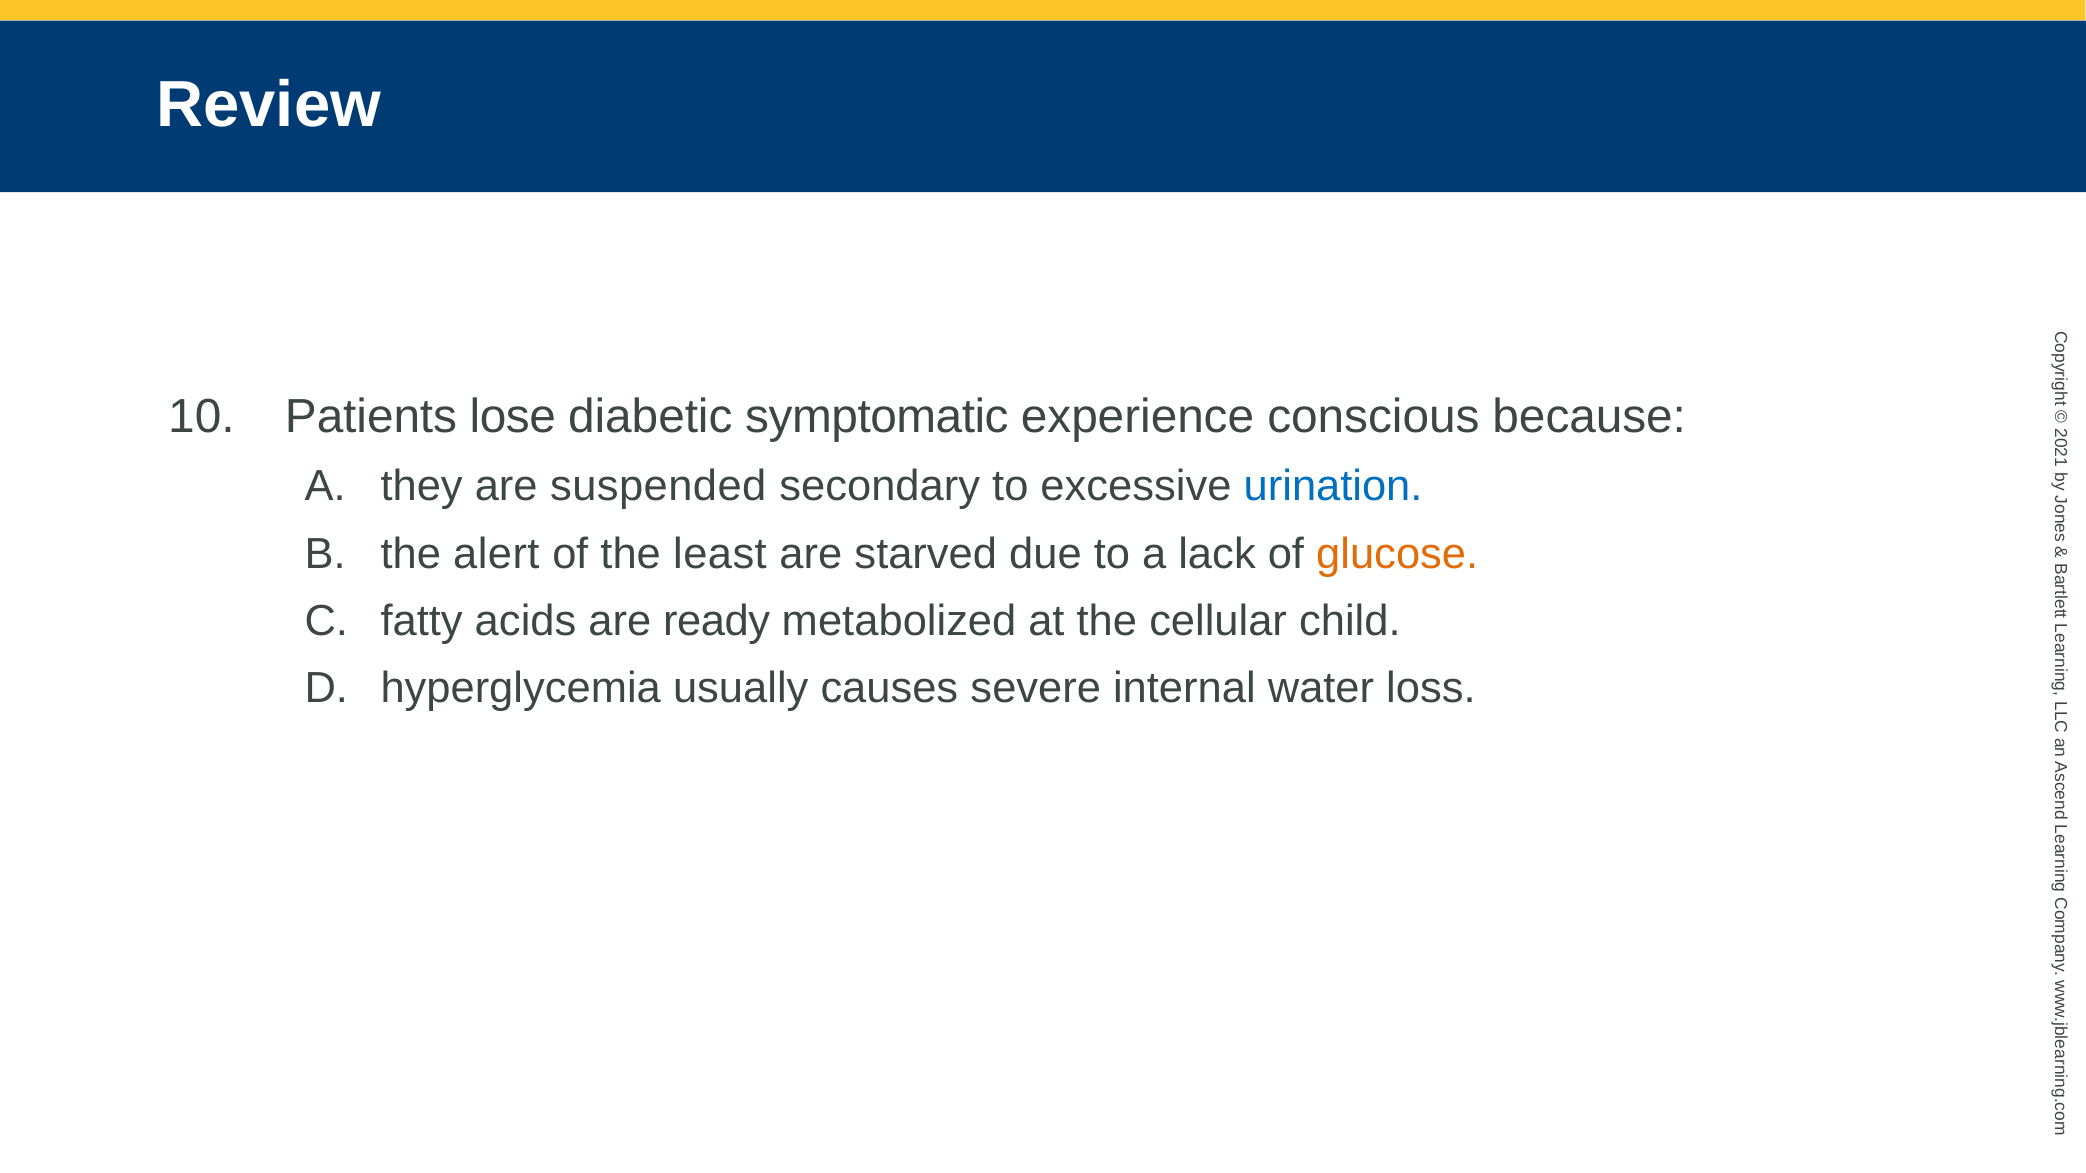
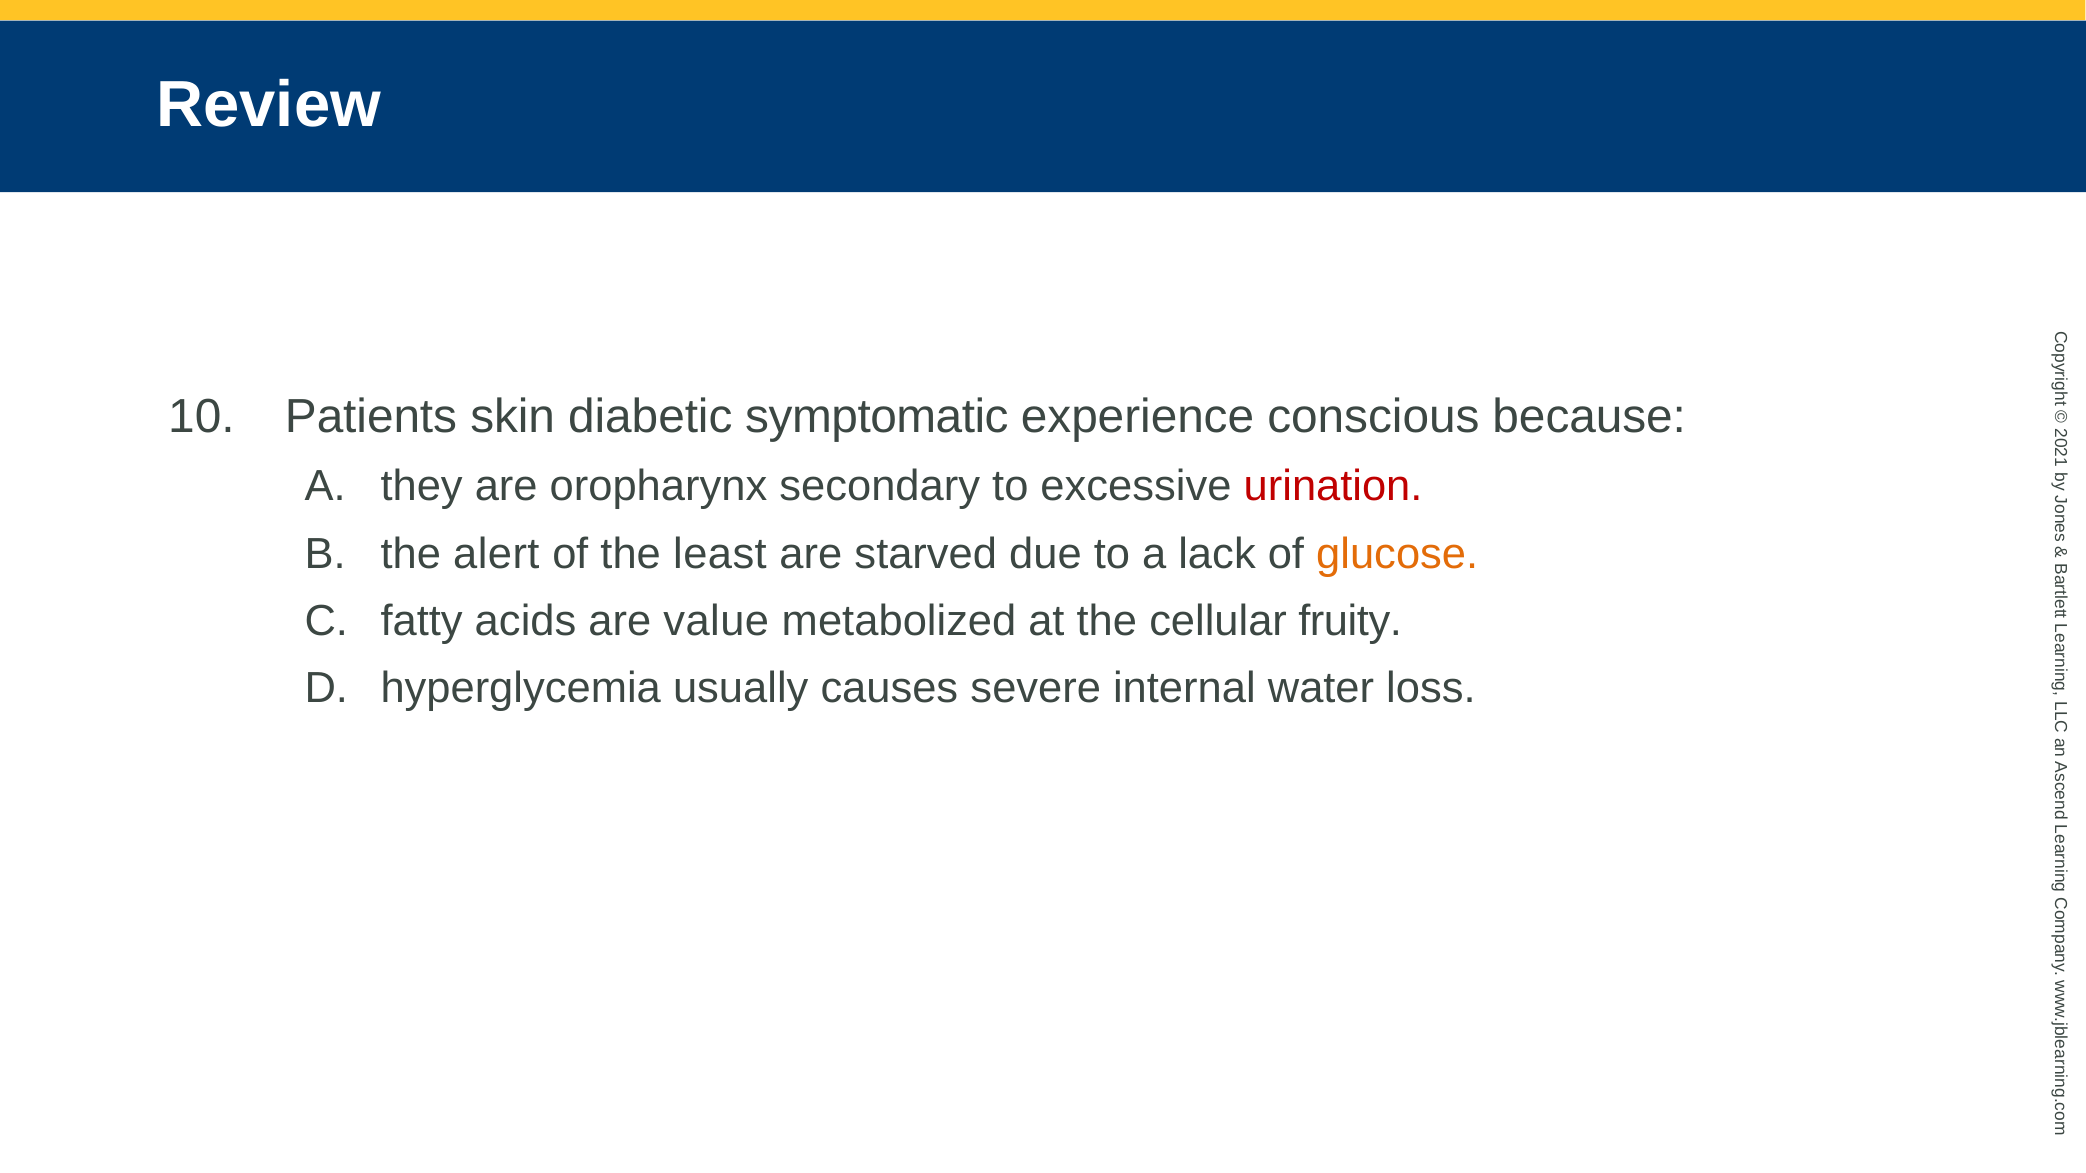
lose: lose -> skin (513, 417)
suspended: suspended -> oropharynx (658, 487)
urination colour: blue -> red (1333, 487)
ready: ready -> value (716, 621)
child: child -> fruity (1350, 621)
